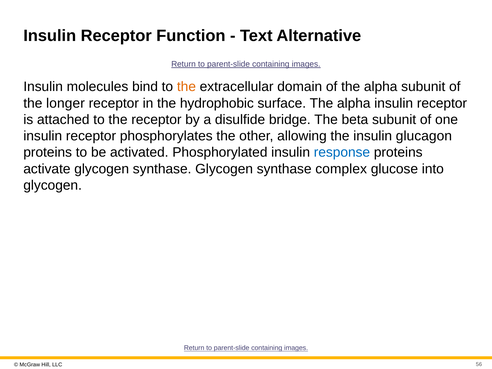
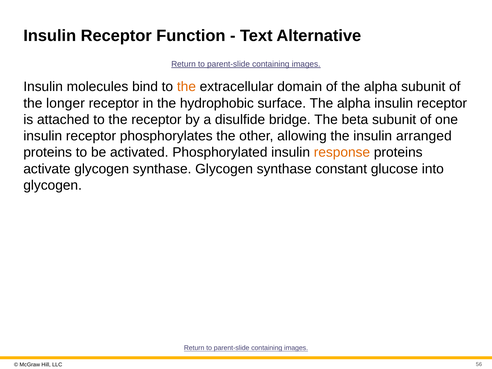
glucagon: glucagon -> arranged (424, 136)
response colour: blue -> orange (342, 152)
complex: complex -> constant (341, 169)
